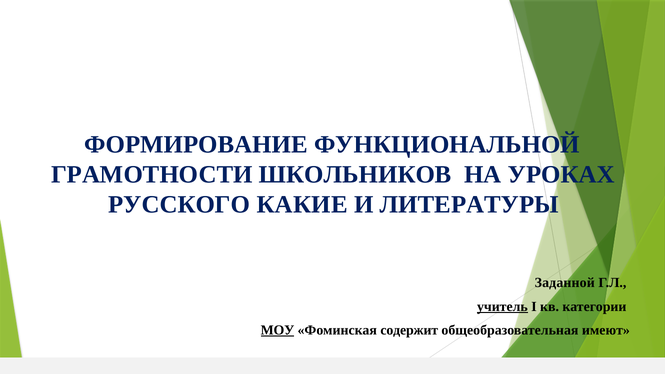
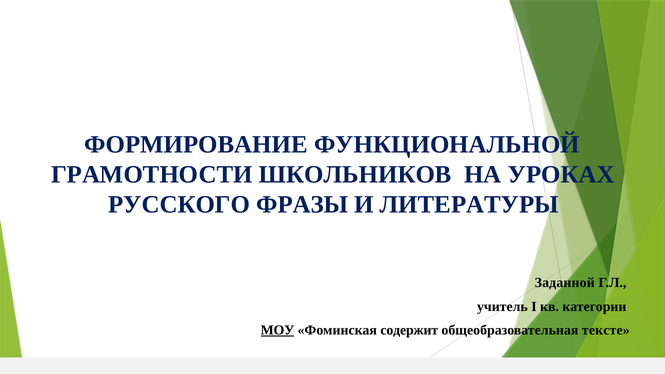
КАКИЕ: КАКИЕ -> ФРАЗЫ (302, 204)
учитель underline: present -> none (502, 307)
имеют: имеют -> тексте (606, 330)
